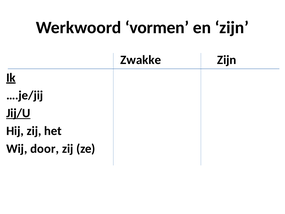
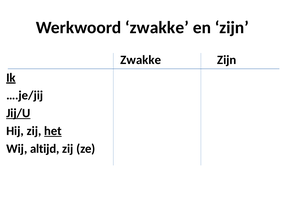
Werkwoord vormen: vormen -> zwakke (157, 28)
het underline: none -> present (53, 131)
door: door -> altijd (45, 148)
